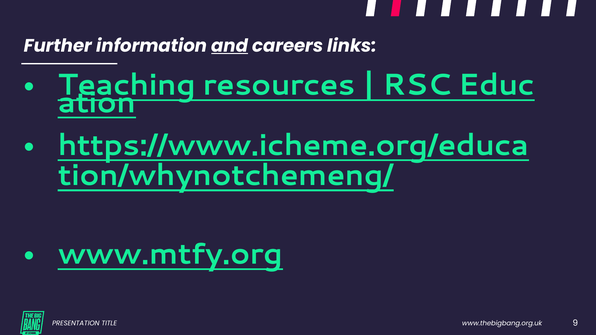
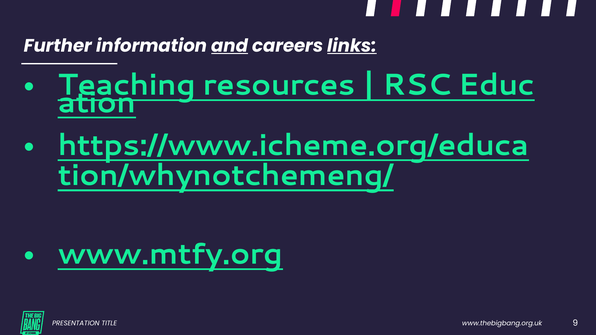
links underline: none -> present (352, 46)
